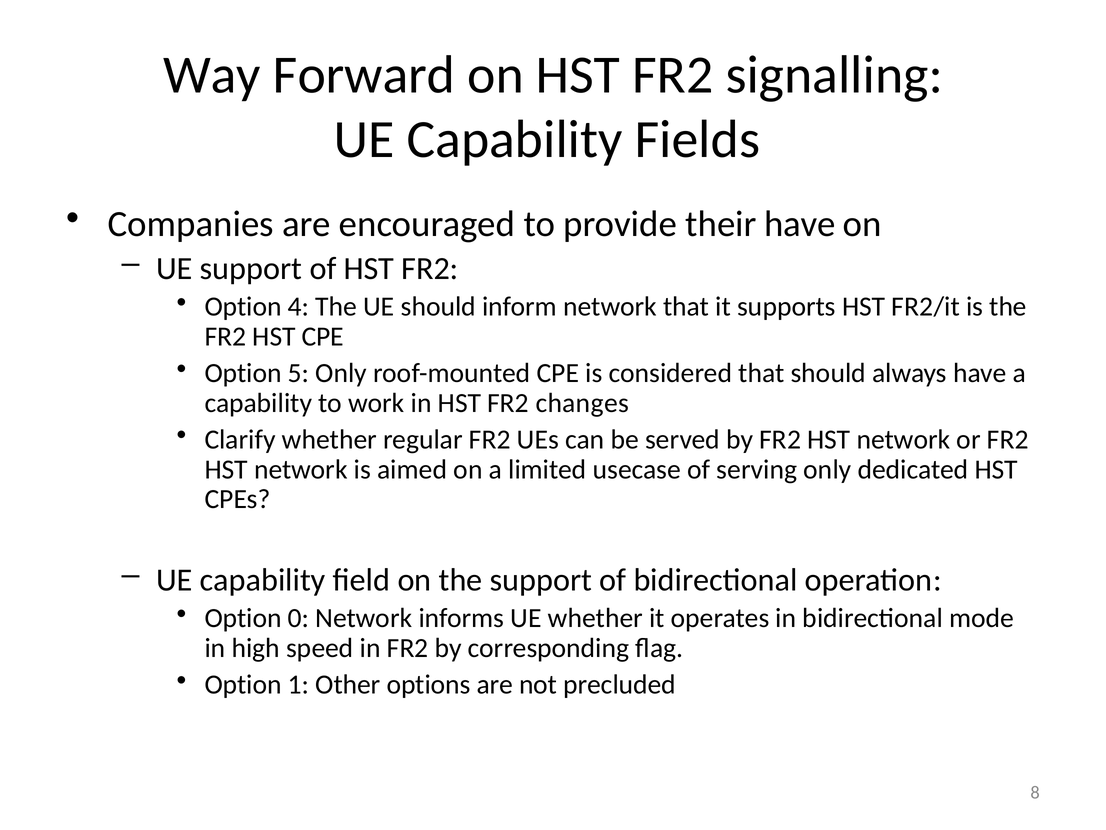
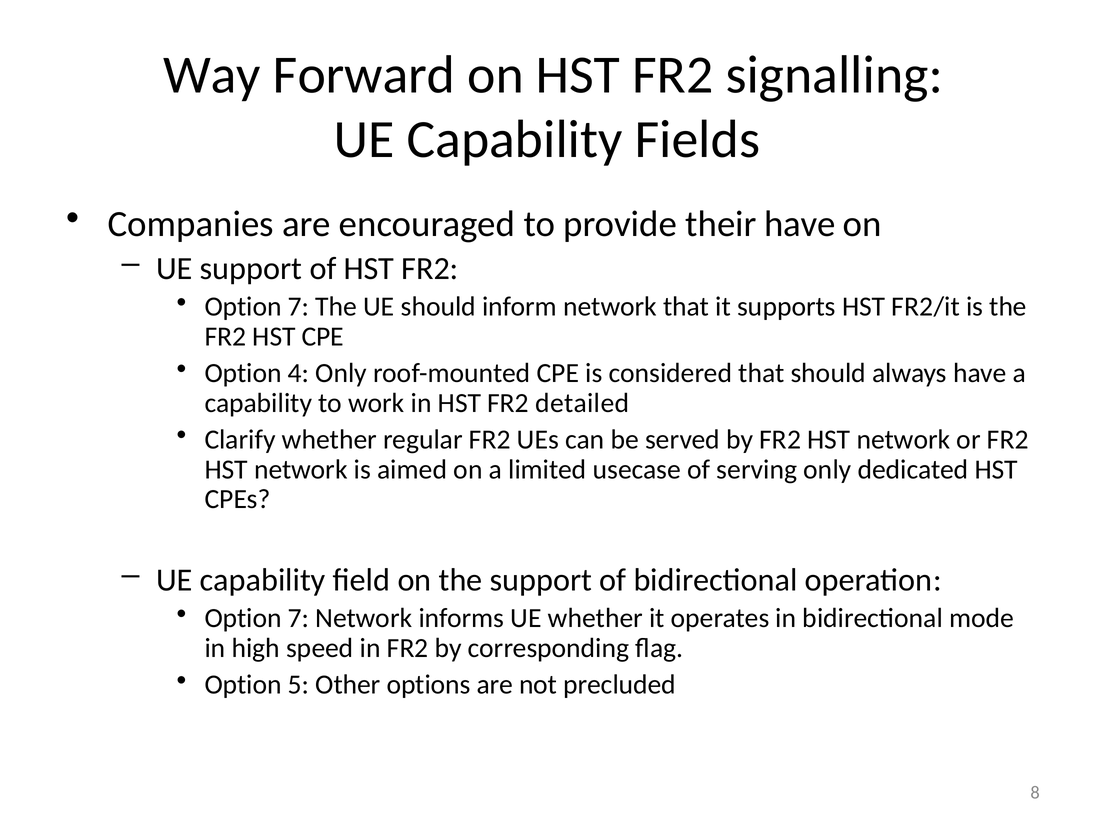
4: 4 -> 7 (298, 307)
5: 5 -> 4 (298, 373)
changes: changes -> detailed (582, 403)
0: 0 -> 7 (298, 618)
1: 1 -> 5 (298, 684)
